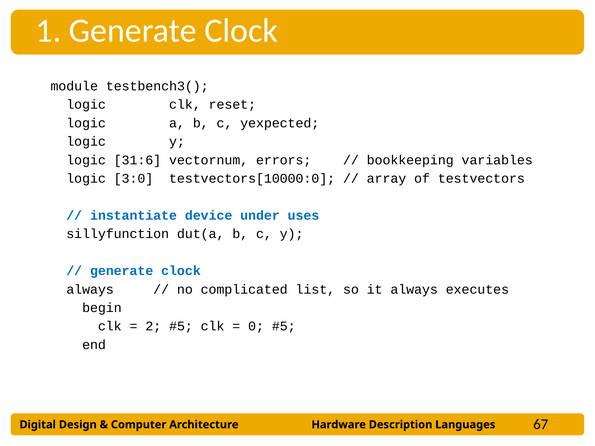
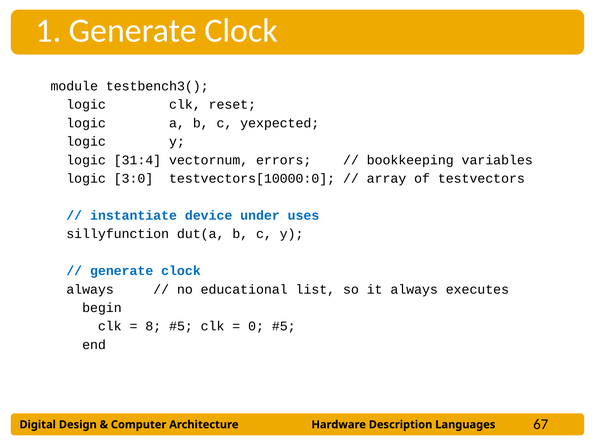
31:6: 31:6 -> 31:4 (137, 160)
complicated: complicated -> educational (244, 289)
2: 2 -> 8 (153, 326)
